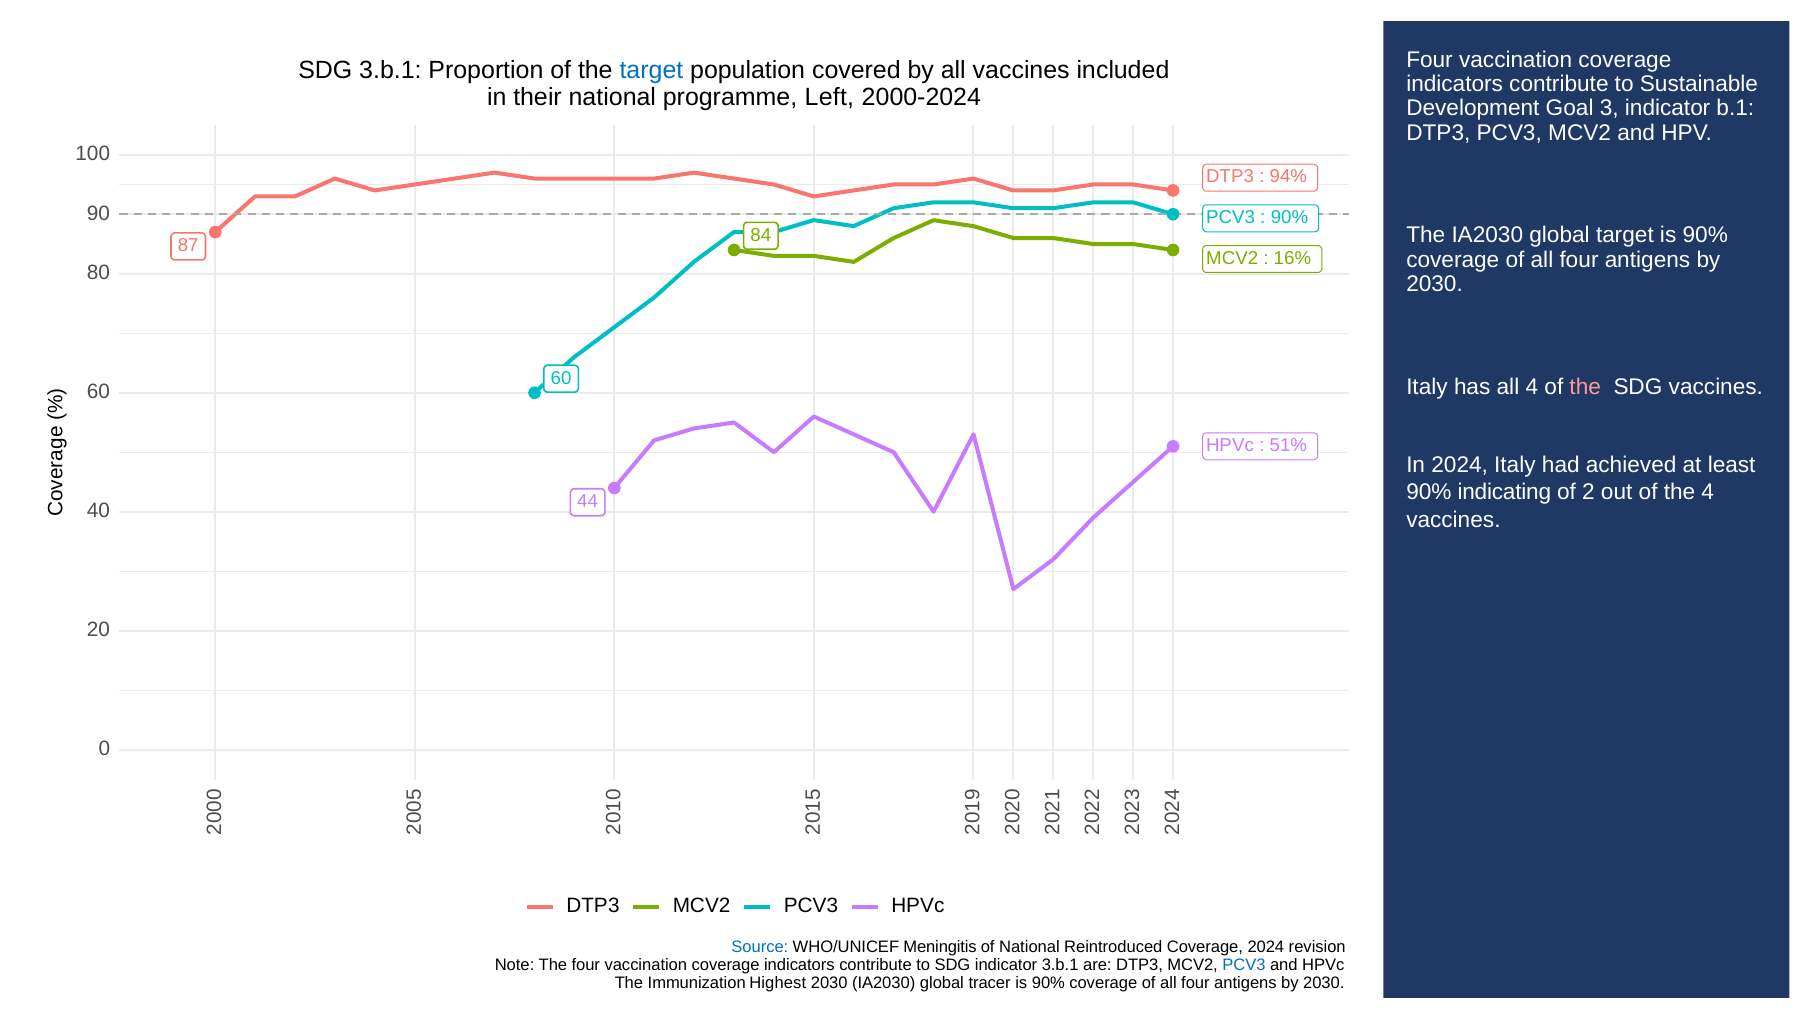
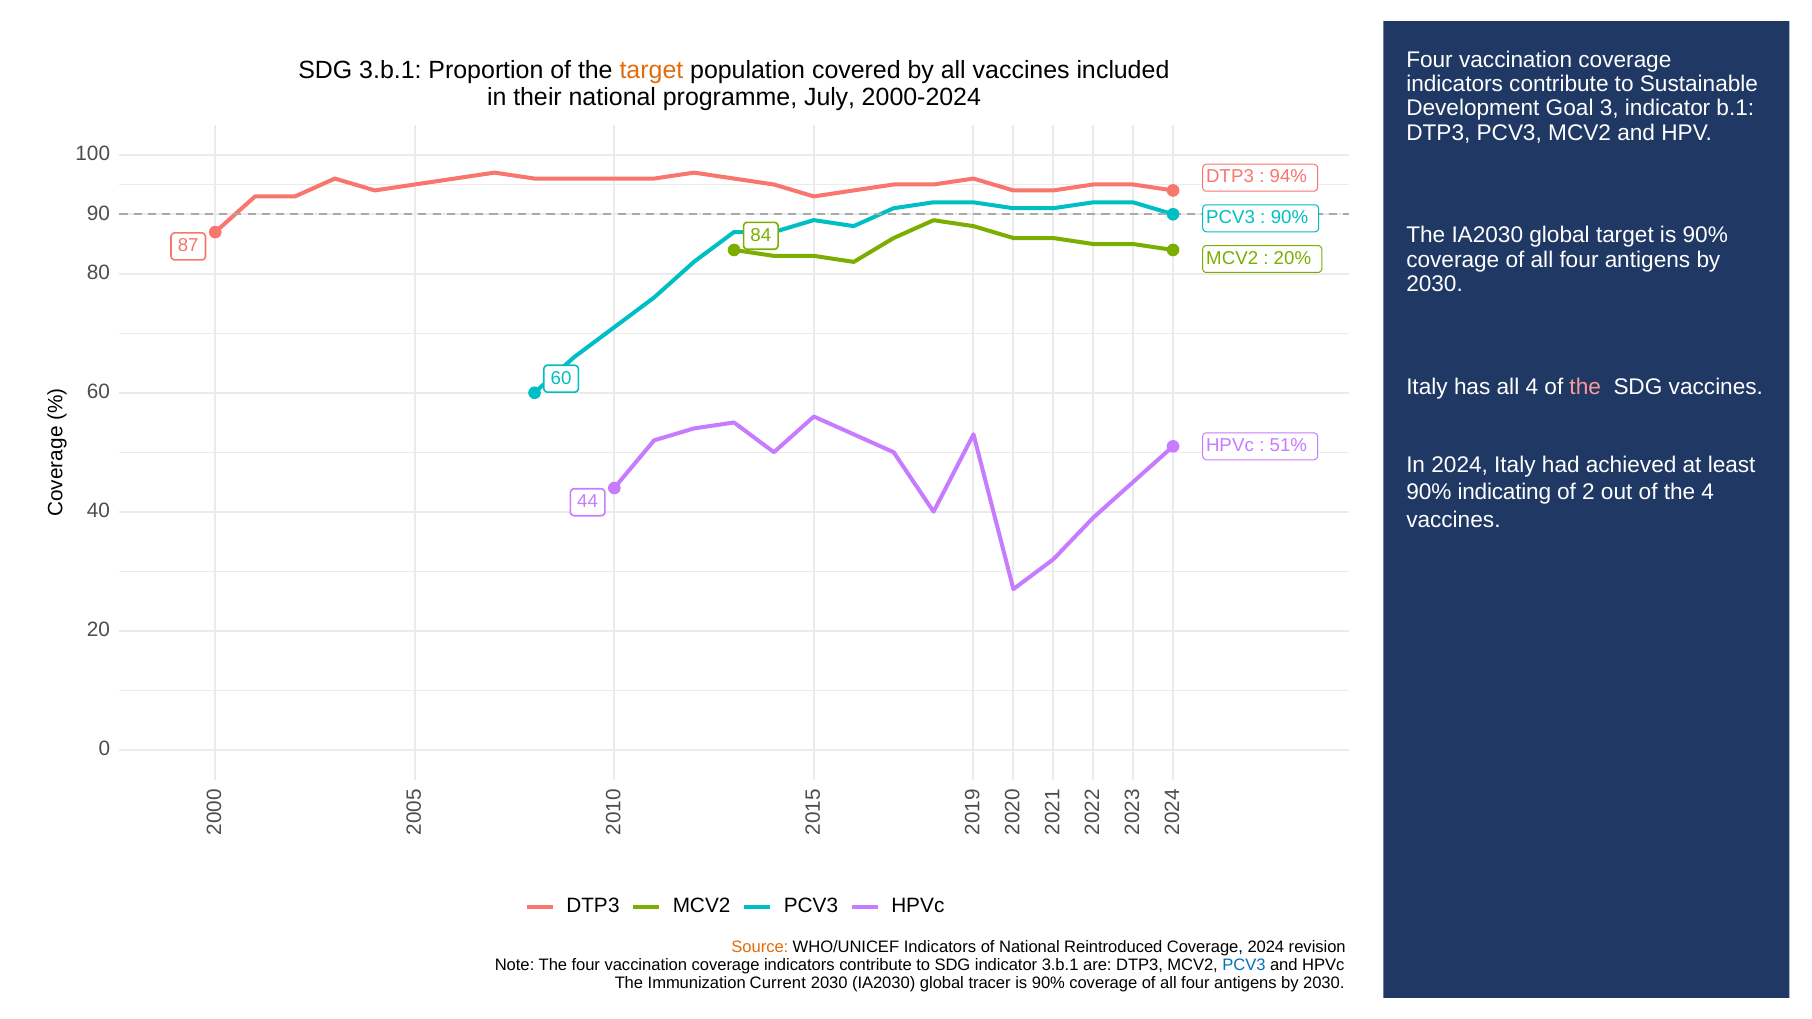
target colour: blue -> orange (651, 70)
Left: Left -> July (830, 97)
16%: 16% -> 20% (1292, 258)
Source colour: blue -> orange (760, 948)
WHO/UNICEF Meningitis: Meningitis -> Indicators (940, 948)
Highest: Highest -> Current (778, 983)
